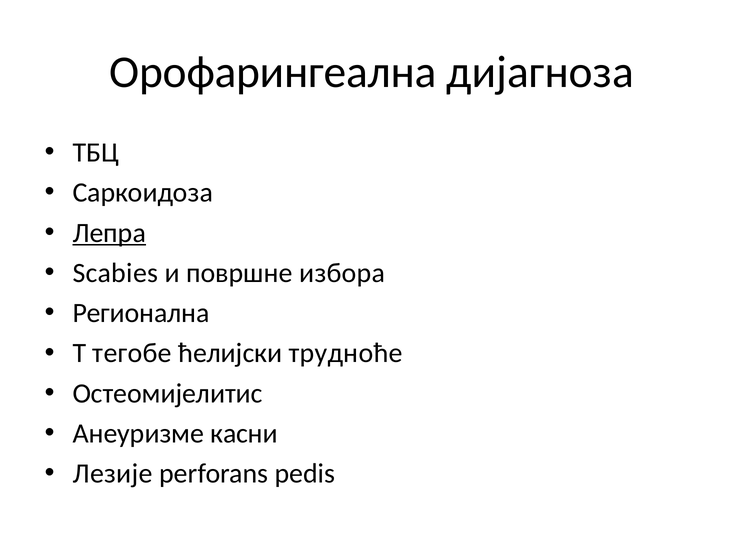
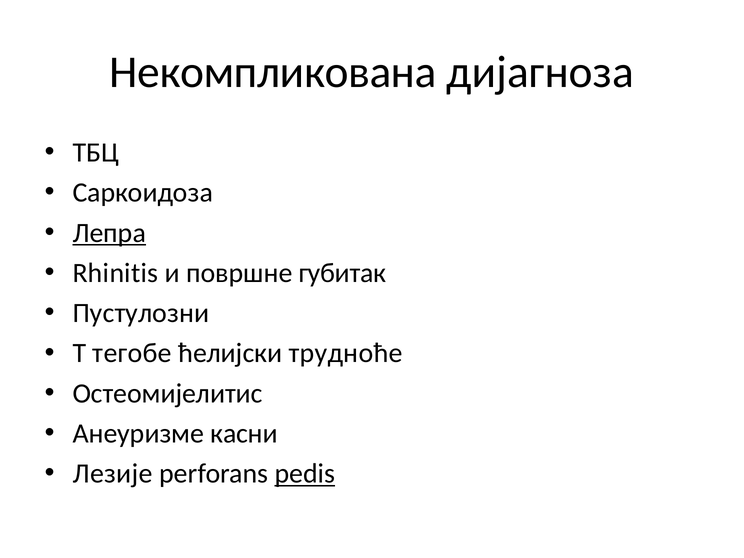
Орофарингеална: Орофарингеална -> Некомпликована (273, 72)
Scabies: Scabies -> Rhinitis (115, 273)
избора: избора -> губитак (342, 273)
Регионална: Регионална -> Пустулозни (141, 313)
pedis underline: none -> present (305, 474)
